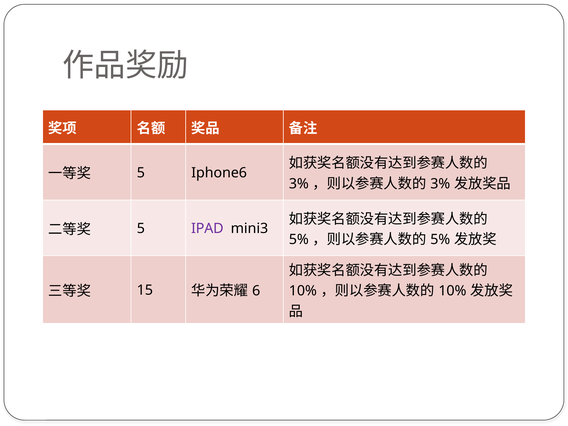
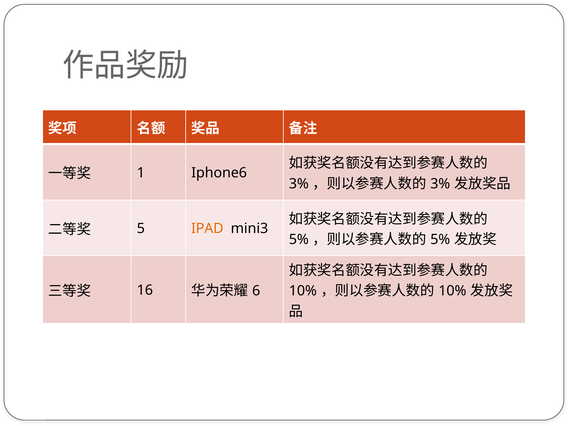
5: 5 -> 1 (141, 173)
IPAD colour: purple -> orange (207, 229)
15: 15 -> 16 (145, 290)
